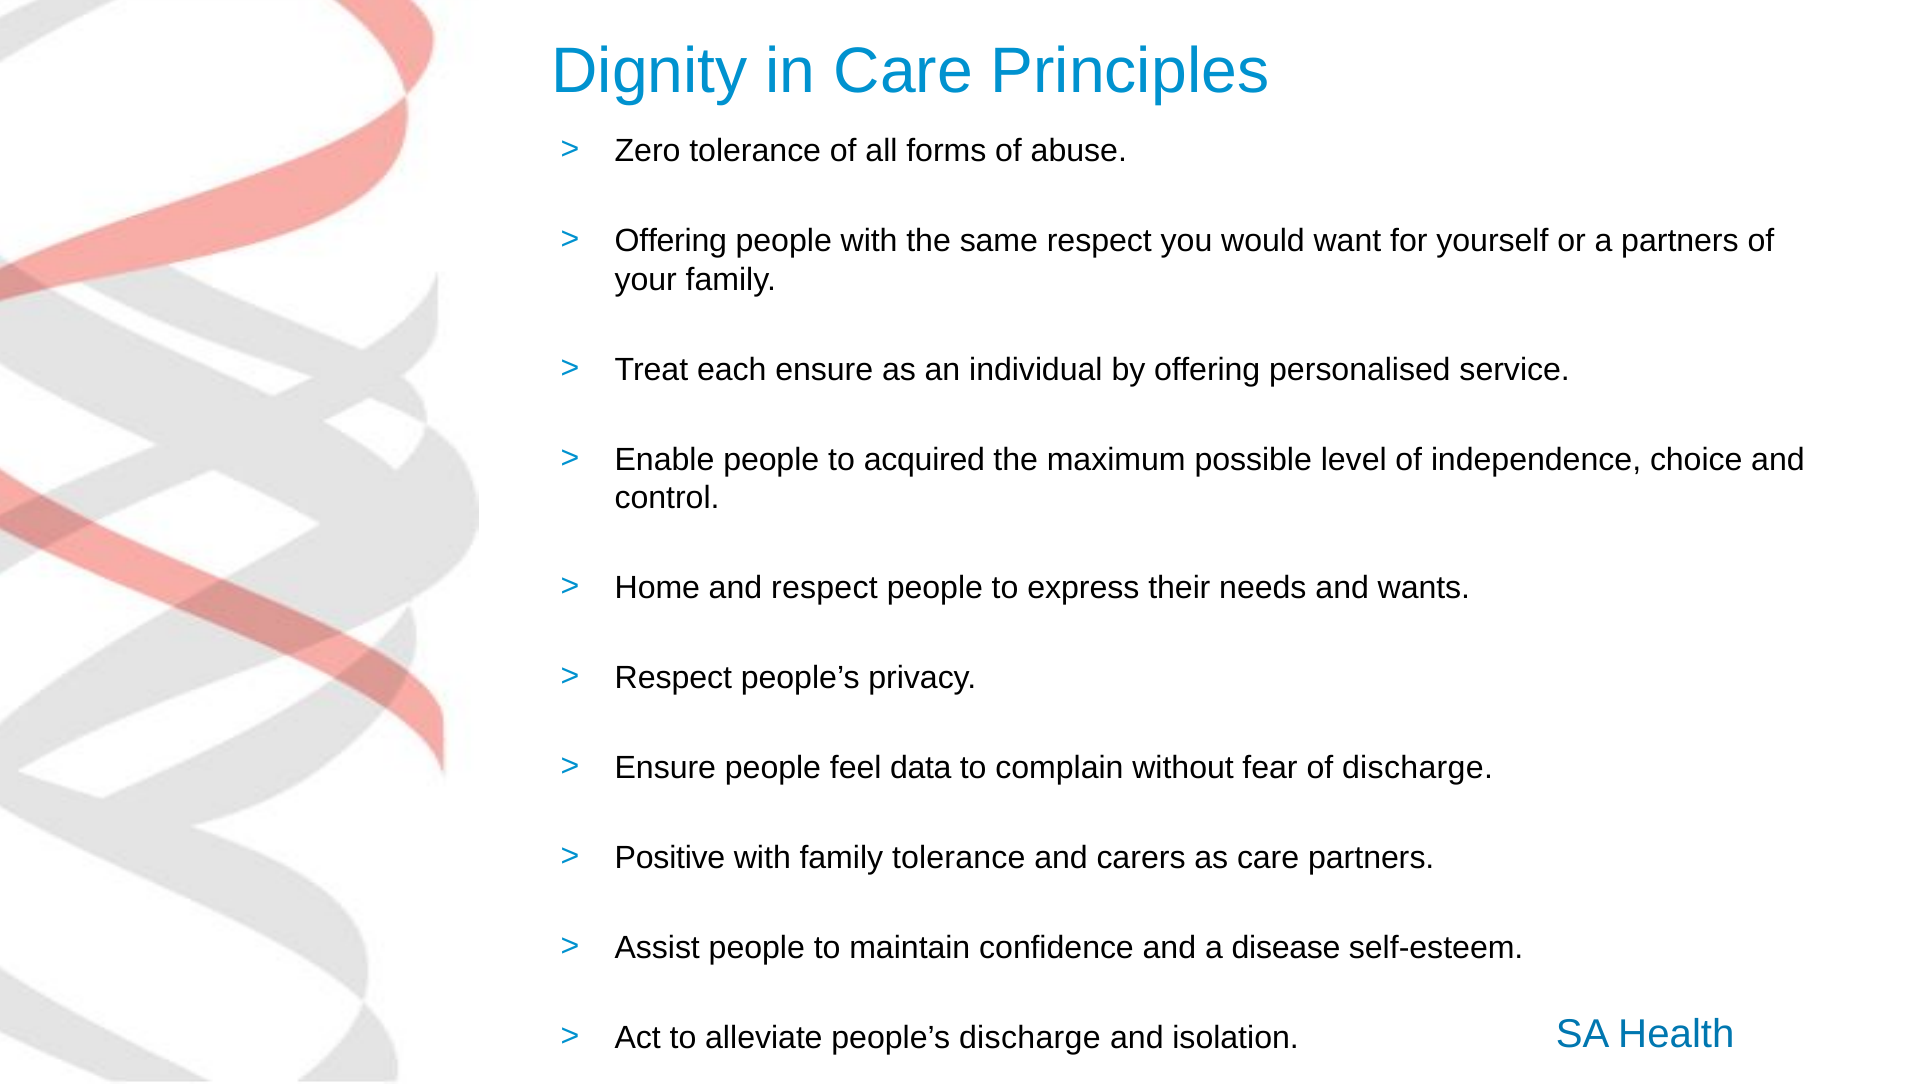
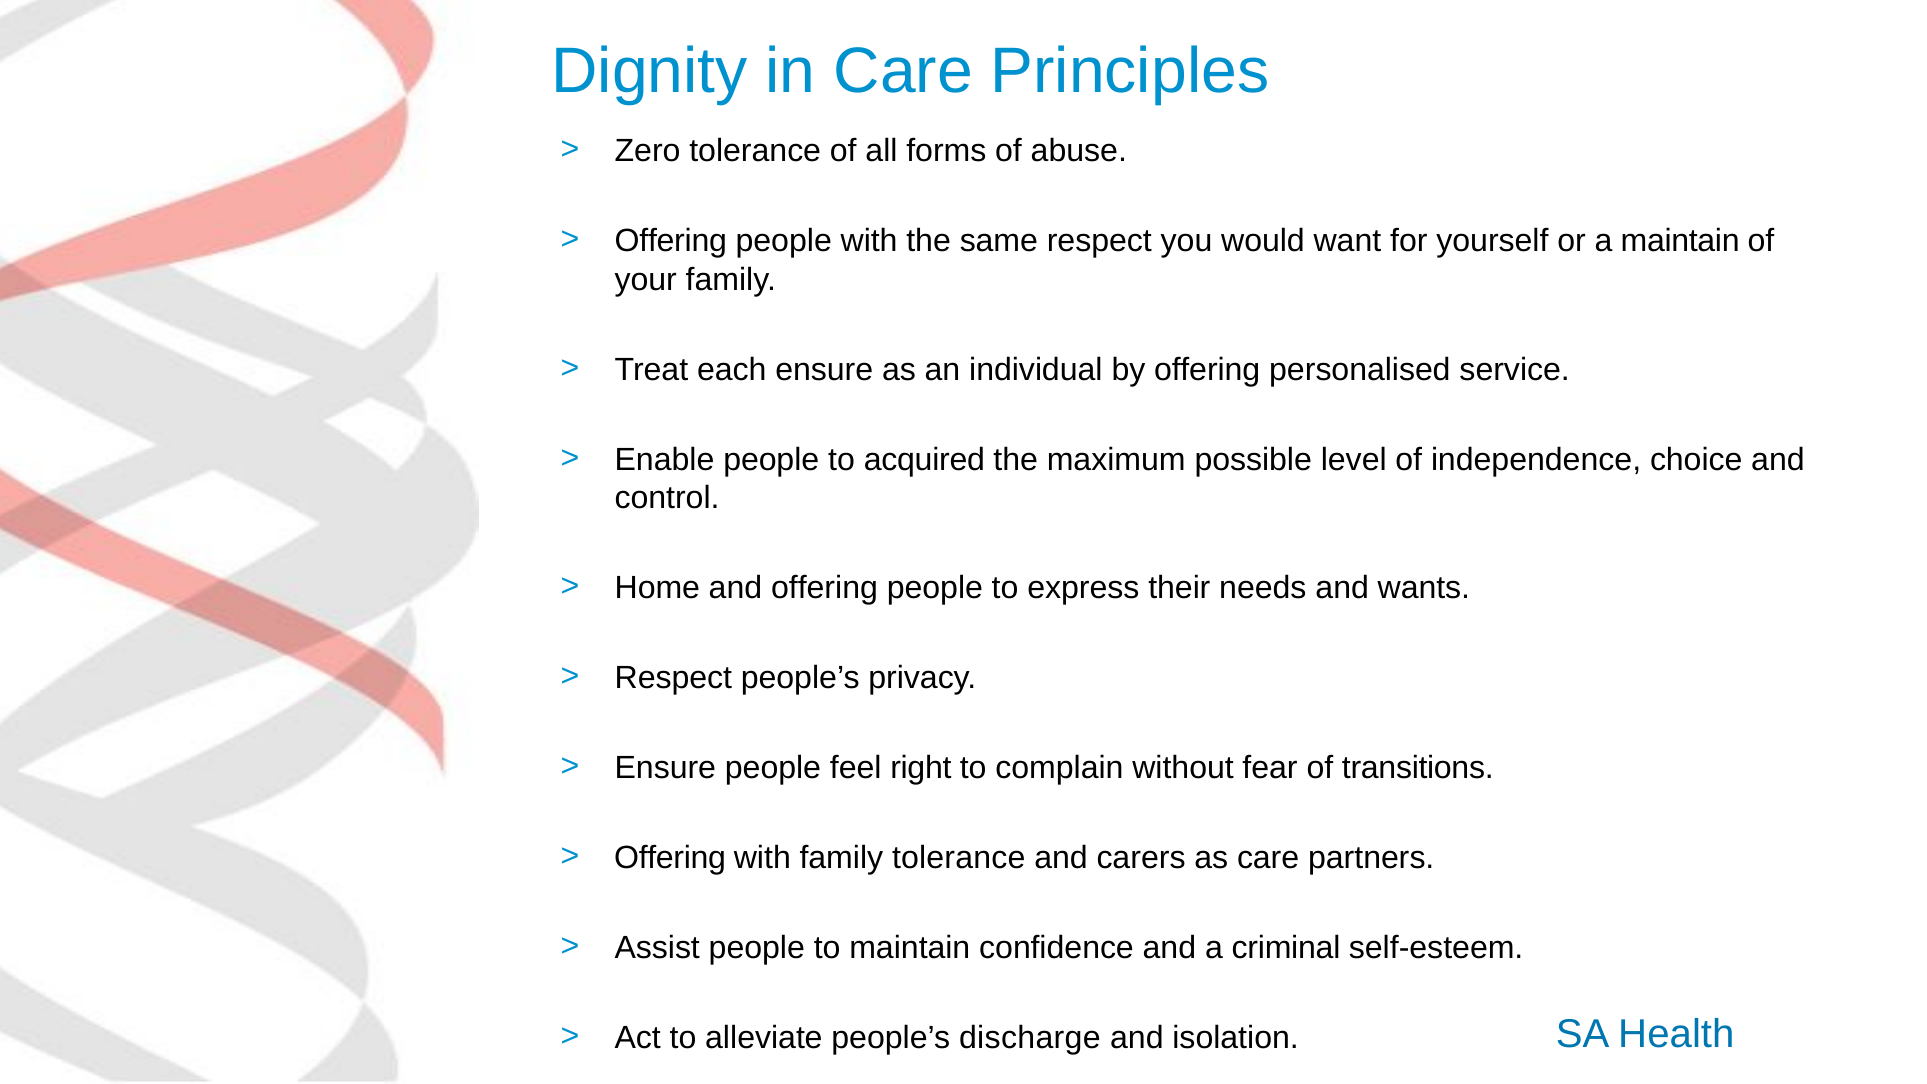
a partners: partners -> maintain (1680, 241)
and respect: respect -> offering (825, 588)
data: data -> right (921, 768)
of discharge: discharge -> transitions (1418, 768)
Positive: Positive -> Offering (670, 858)
disease: disease -> criminal (1286, 947)
